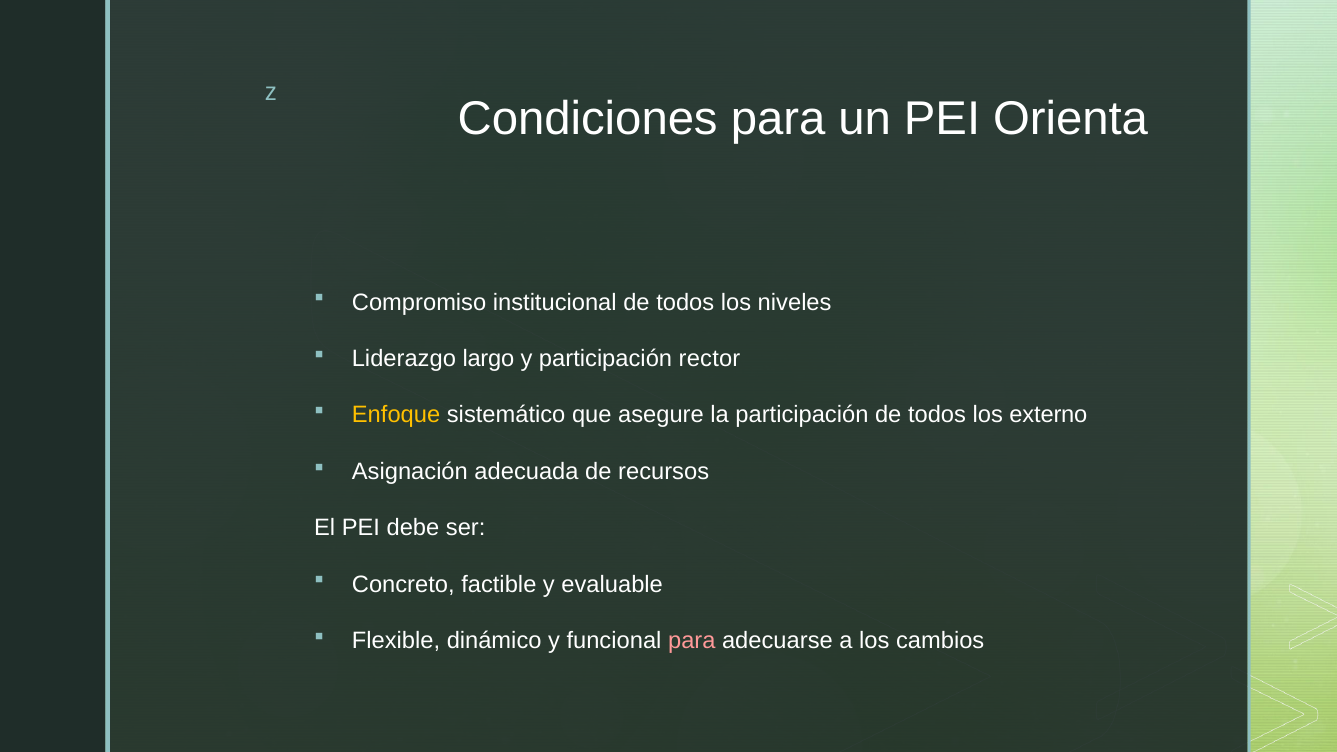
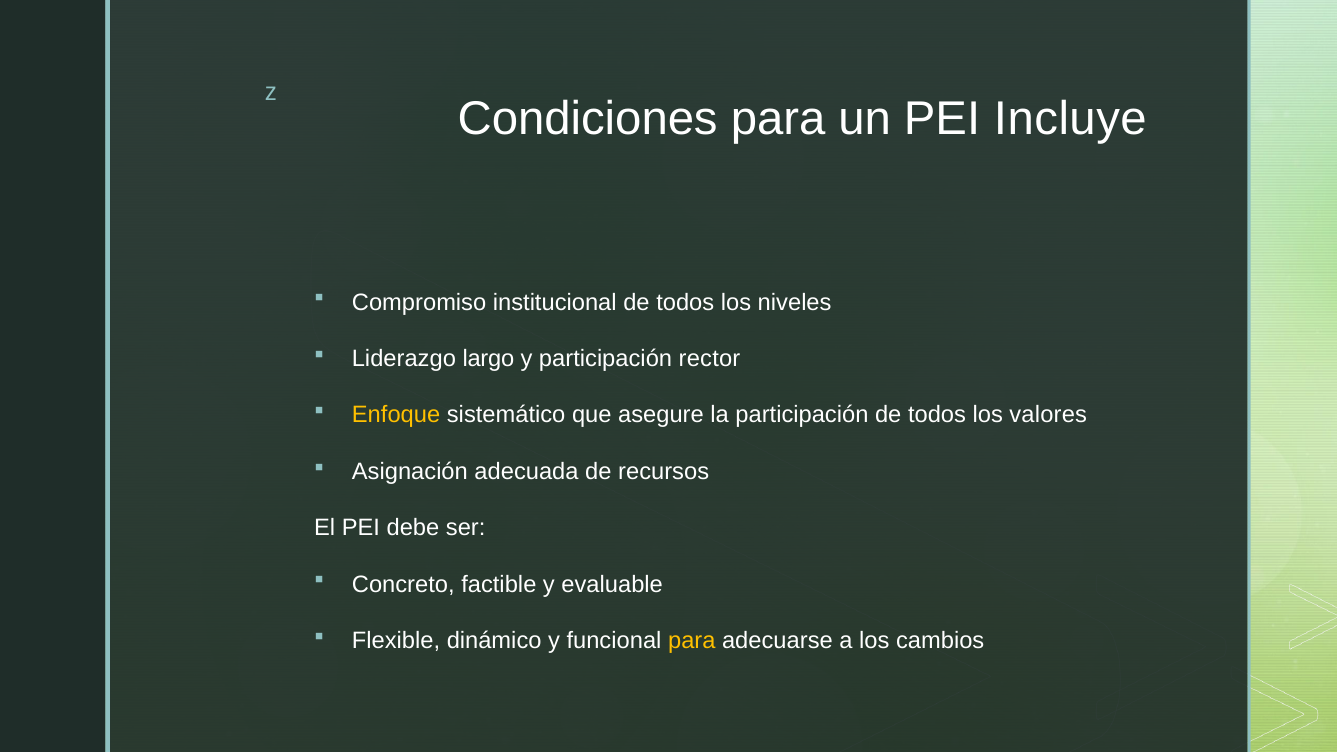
Orienta: Orienta -> Incluye (1070, 119)
externo: externo -> valores (1048, 415)
para colour: pink -> yellow (692, 641)
